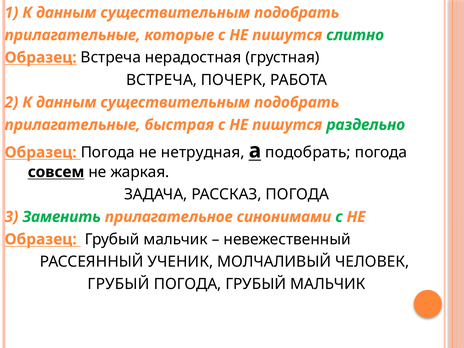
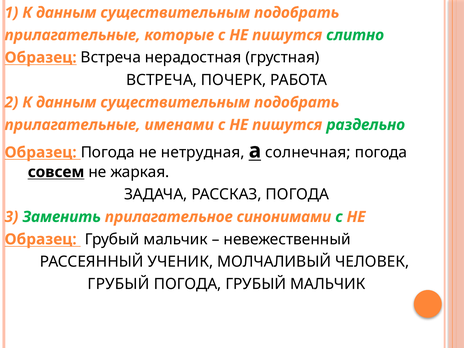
быстрая: быстрая -> именами (179, 125)
а подобрать: подобрать -> солнечная (308, 152)
